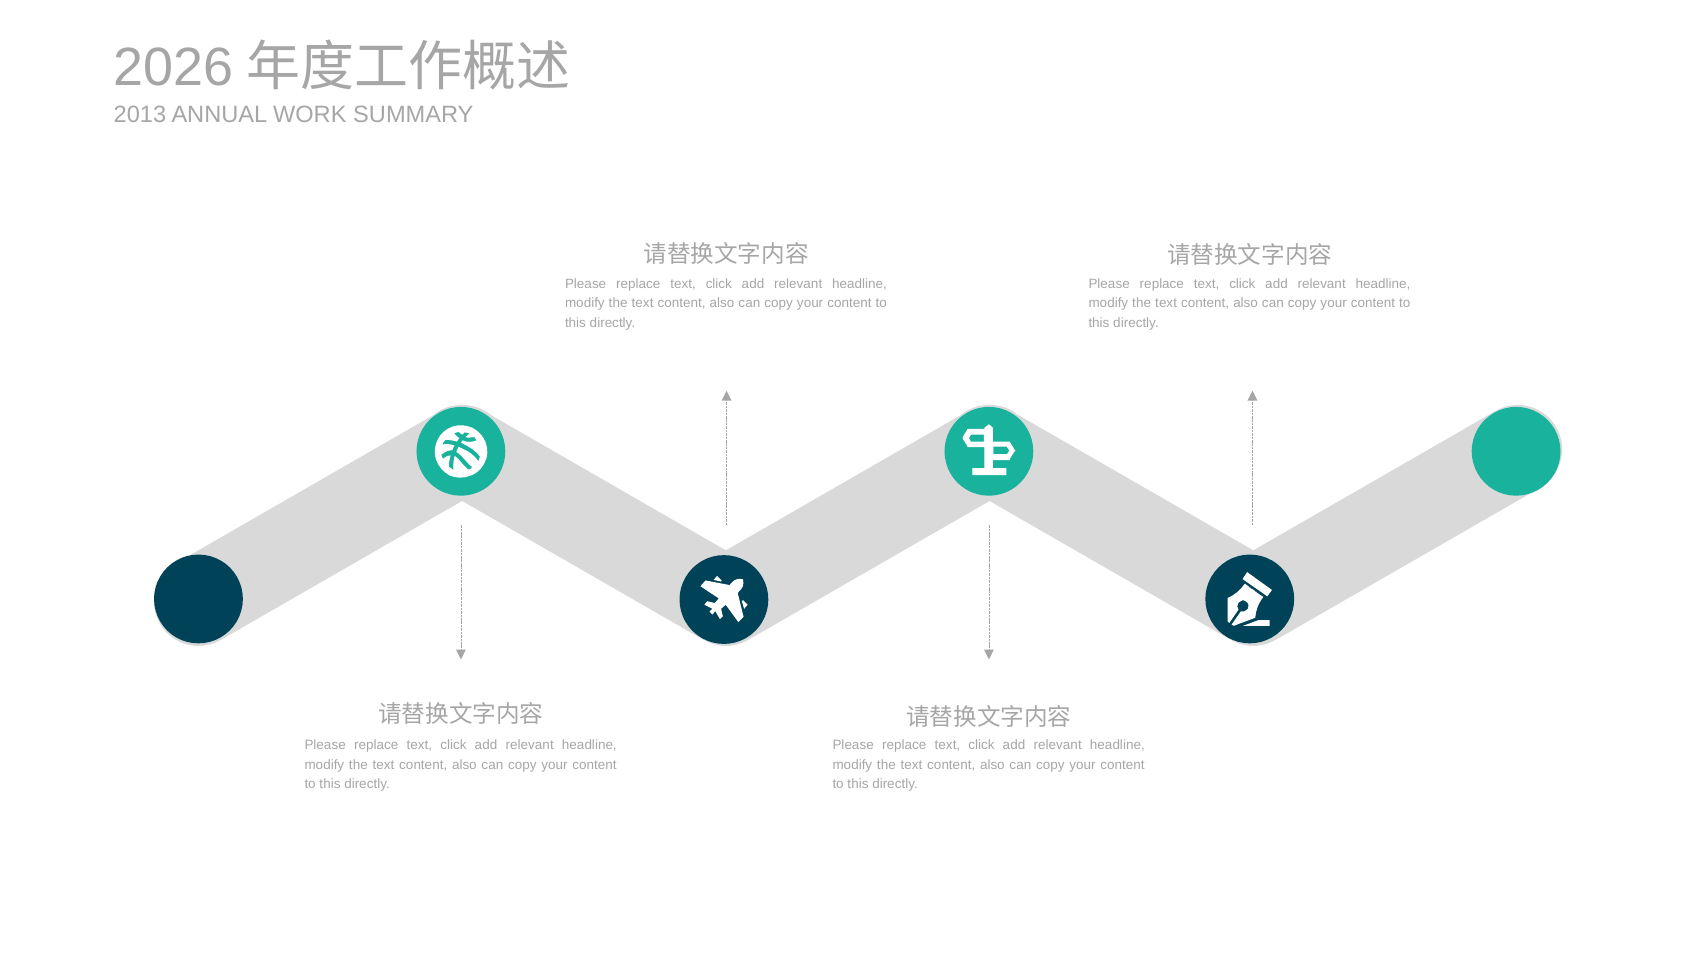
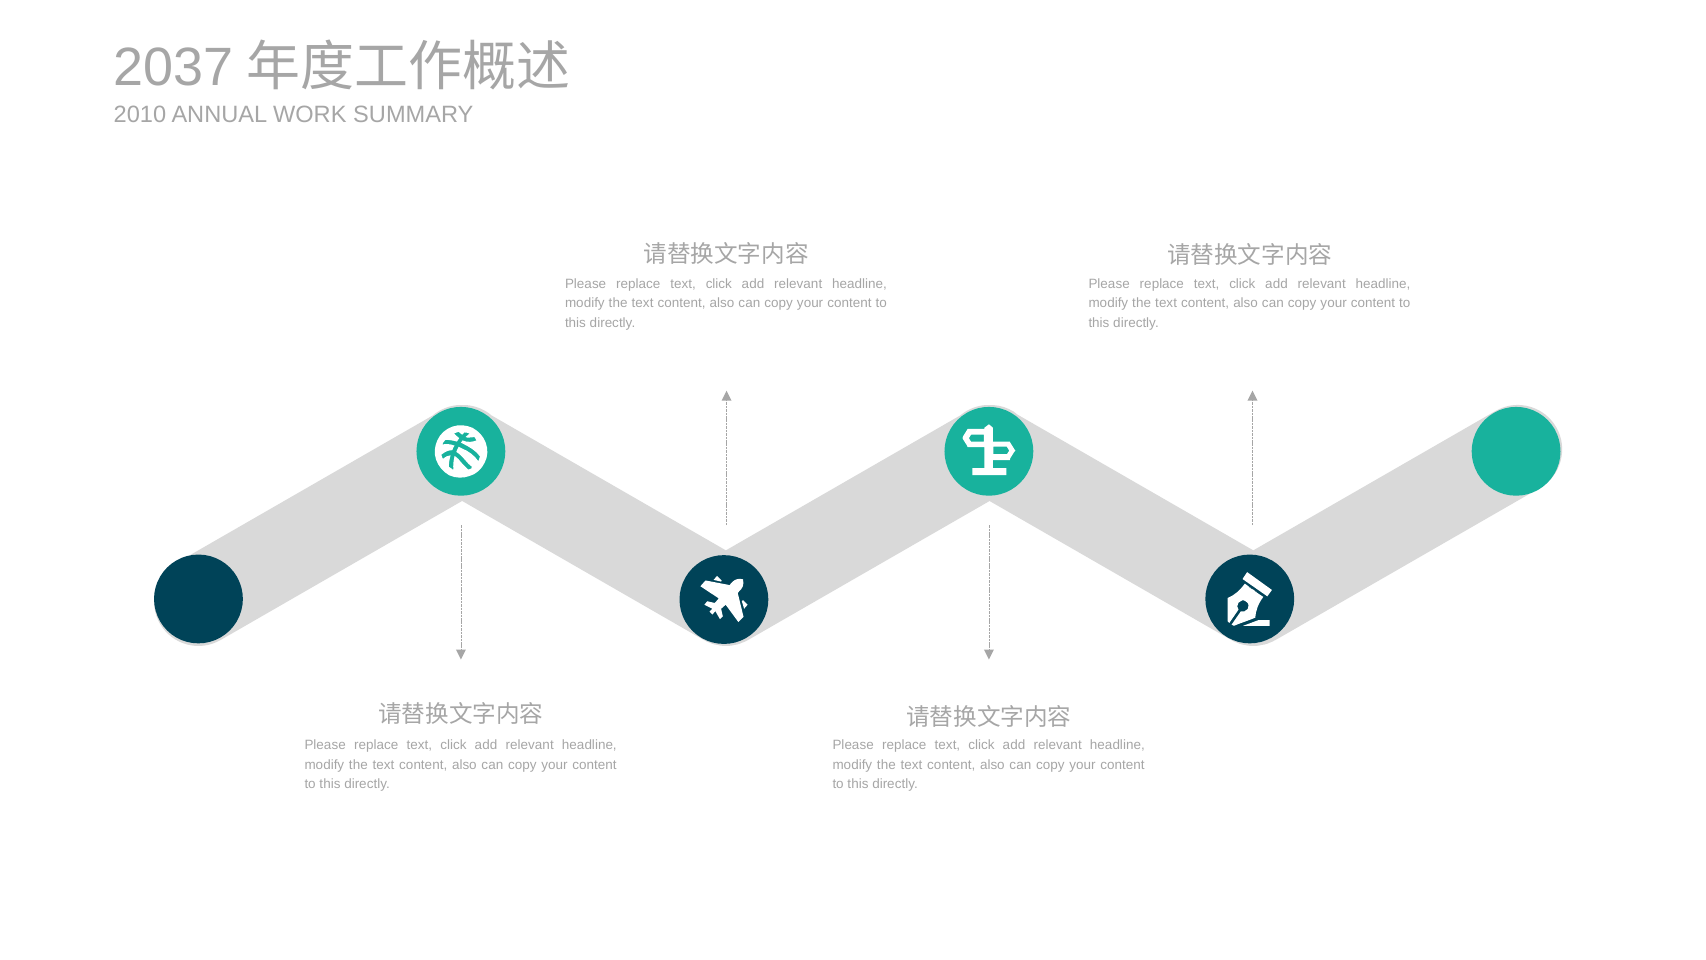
2026: 2026 -> 2037 (174, 67)
2013: 2013 -> 2010 (140, 114)
